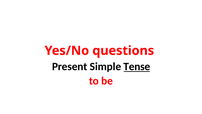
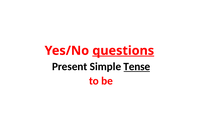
questions underline: none -> present (123, 50)
